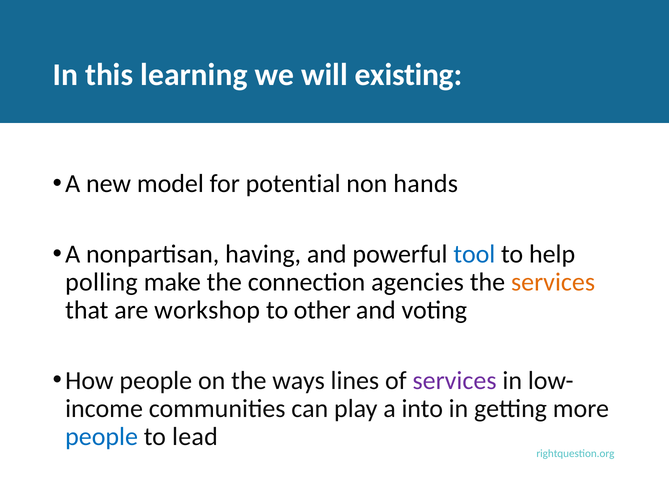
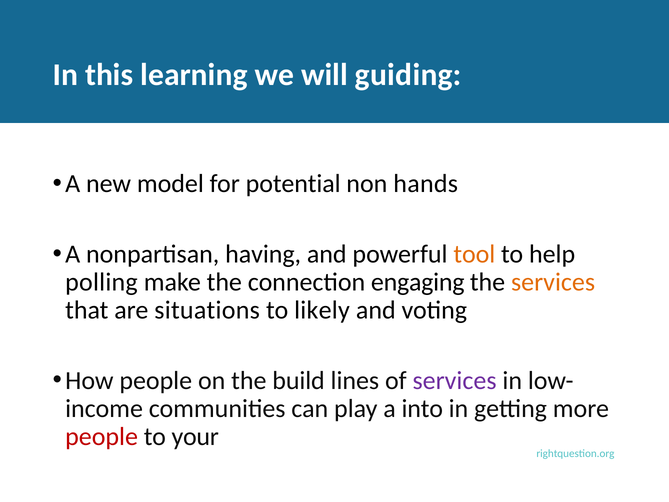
existing: existing -> guiding (408, 75)
tool colour: blue -> orange (474, 254)
agencies: agencies -> engaging (418, 282)
workshop: workshop -> situations (207, 310)
other: other -> likely (322, 310)
ways: ways -> build (299, 380)
people colour: blue -> red (102, 436)
lead: lead -> your (195, 436)
